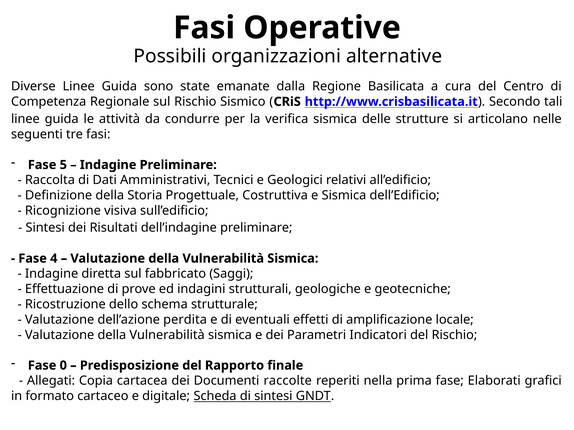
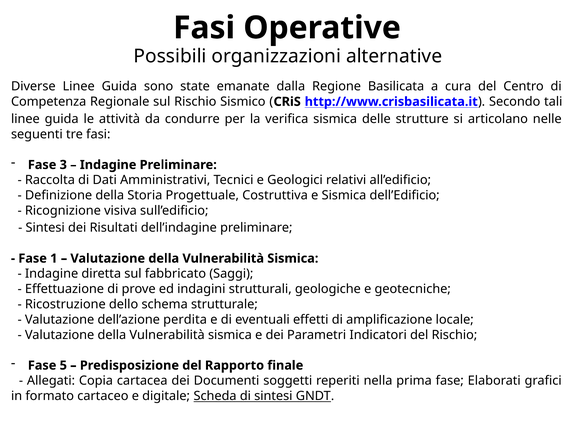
5: 5 -> 3 (63, 165)
4: 4 -> 1 (54, 259)
0: 0 -> 5 (63, 366)
raccolte: raccolte -> soggetti (288, 381)
